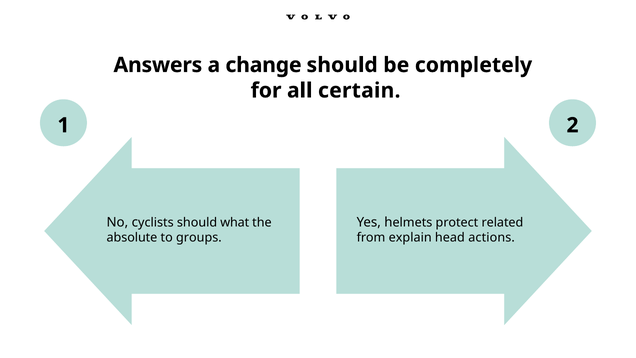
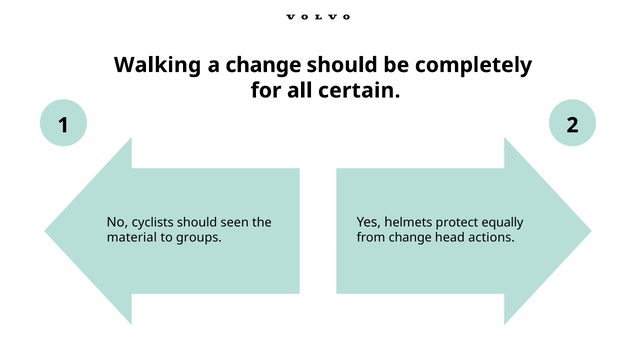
Answers: Answers -> Walking (158, 65)
what: what -> seen (235, 222)
related: related -> equally (502, 222)
absolute: absolute -> material (132, 238)
from explain: explain -> change (410, 238)
